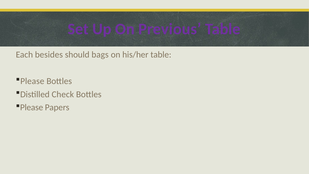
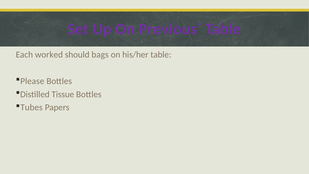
besides: besides -> worked (49, 55)
Check: Check -> Tissue (63, 94)
Please: Please -> Tubes (32, 107)
